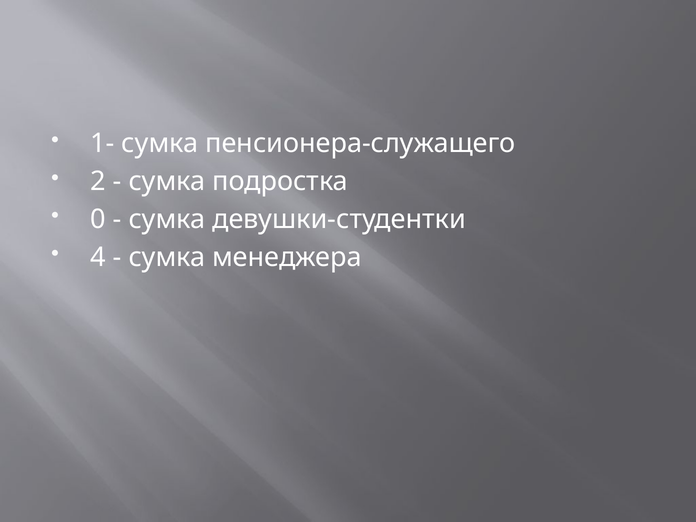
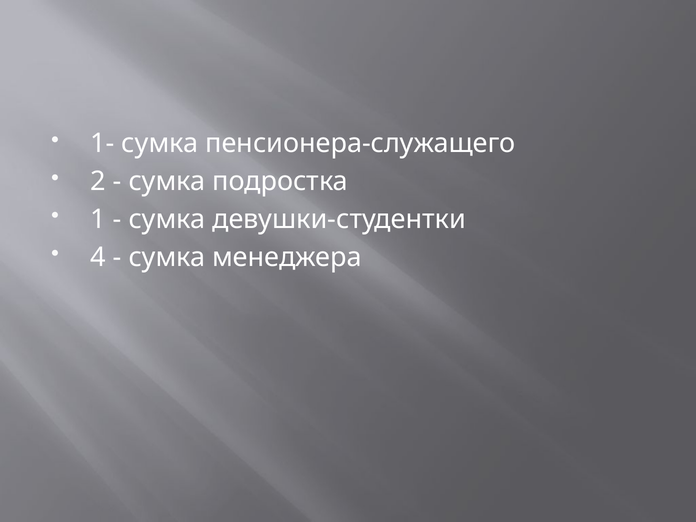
0: 0 -> 1 (98, 219)
